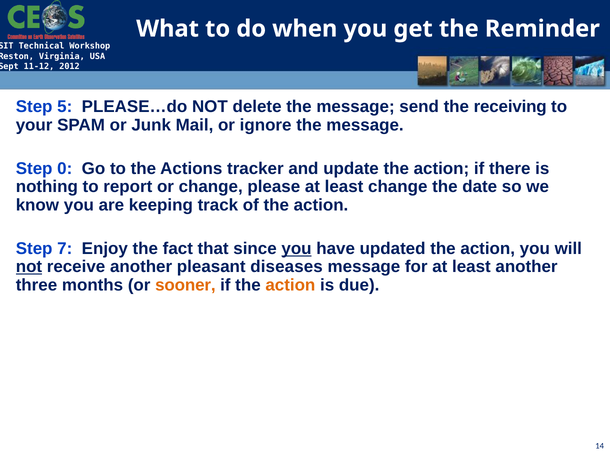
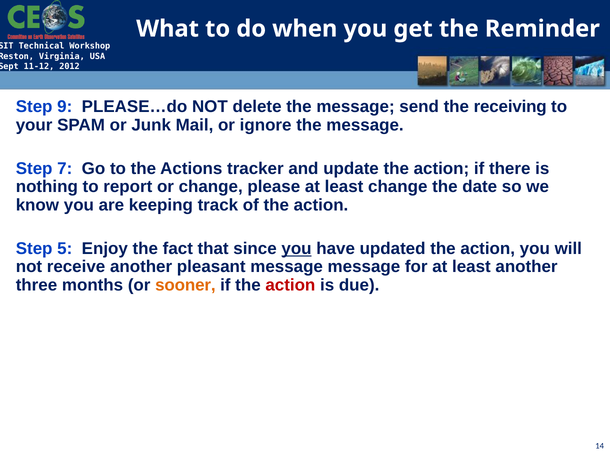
5: 5 -> 9 (65, 107)
0: 0 -> 7 (65, 168)
7: 7 -> 5 (65, 248)
not underline: present -> none (29, 267)
pleasant diseases: diseases -> message (287, 267)
action colour: orange -> red (290, 285)
